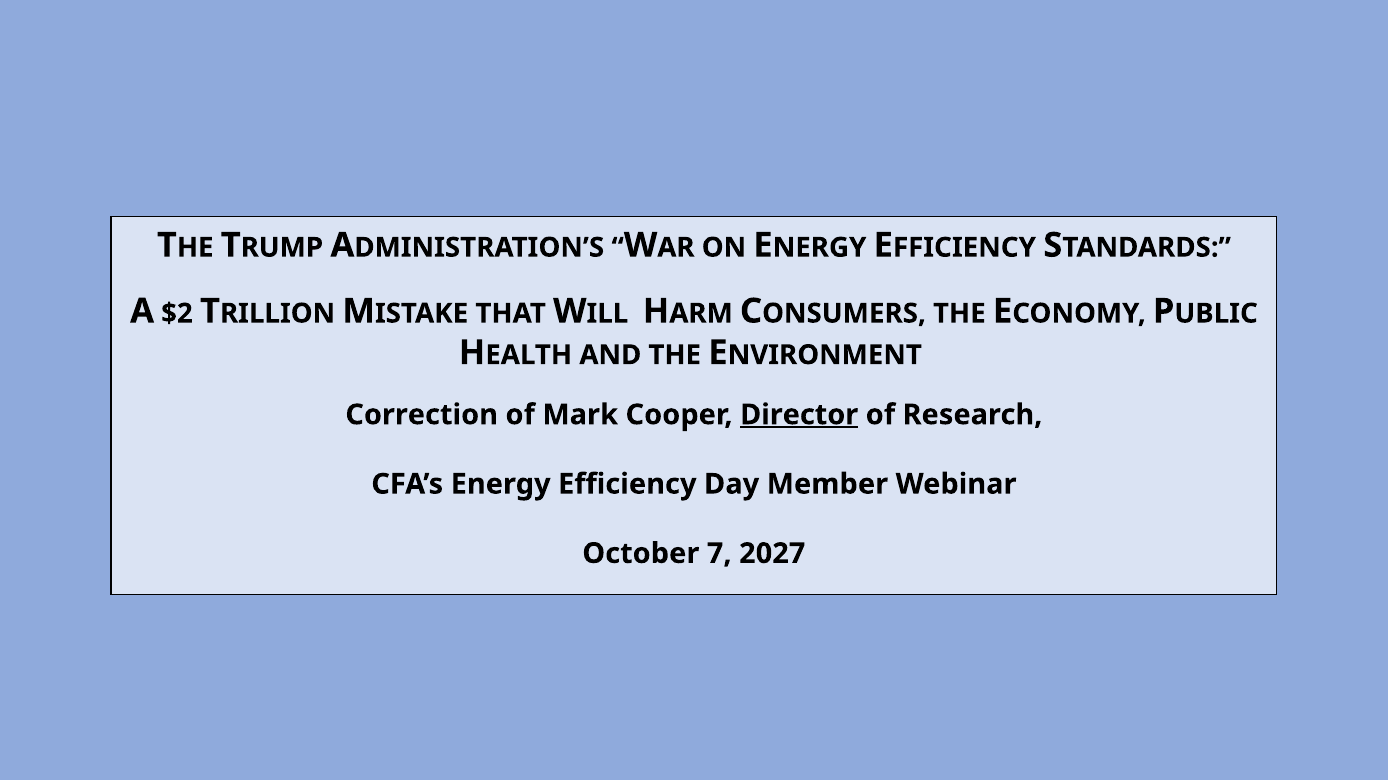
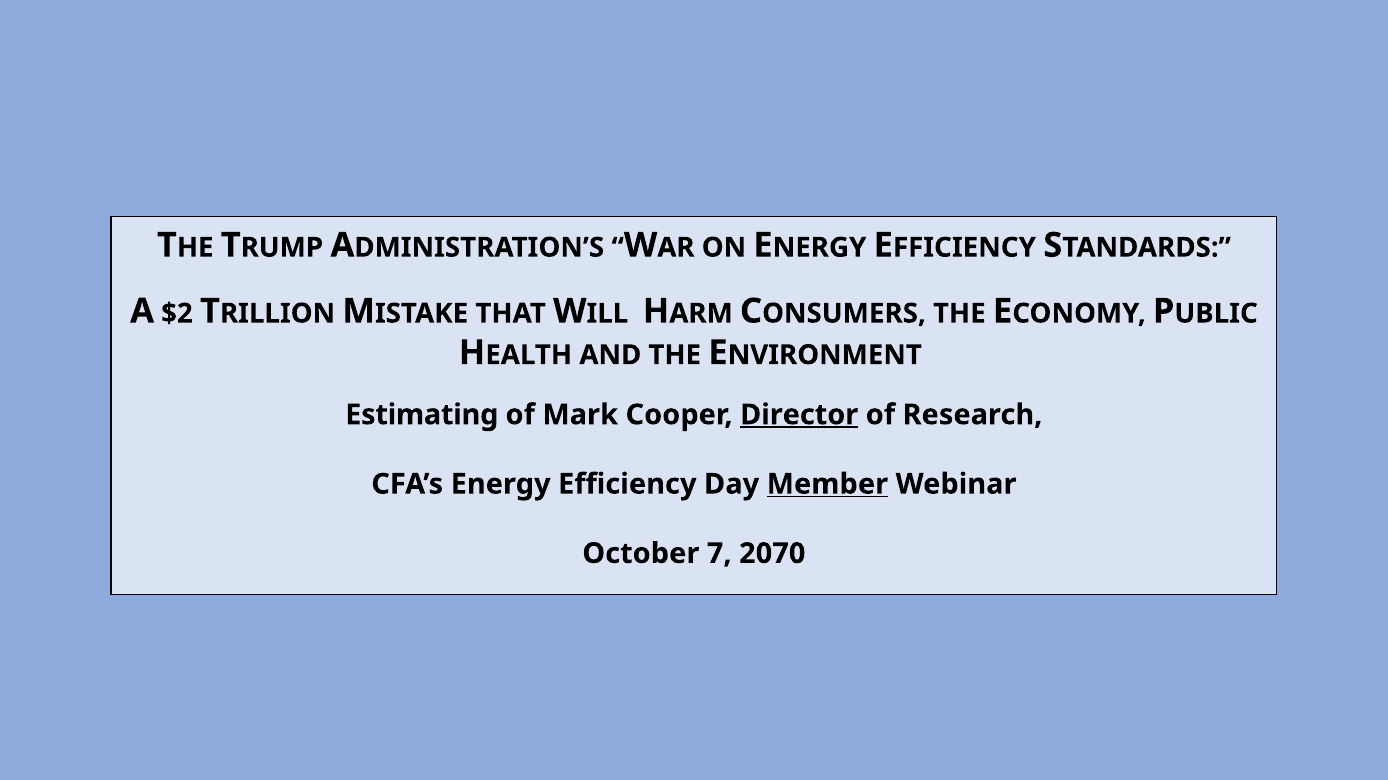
Correction: Correction -> Estimating (422, 415)
Member underline: none -> present (827, 485)
2027: 2027 -> 2070 (772, 554)
